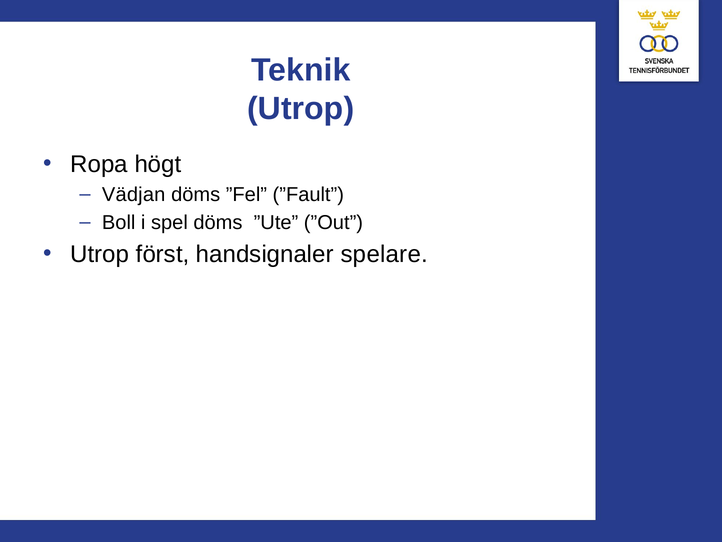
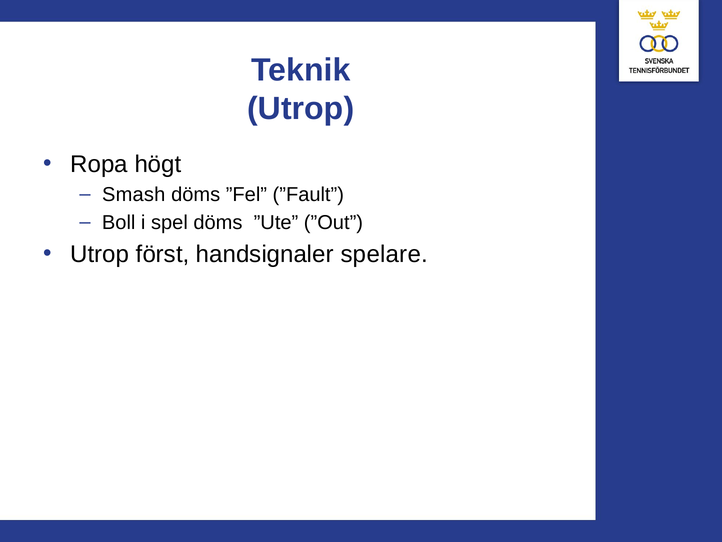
Vädjan: Vädjan -> Smash (134, 194)
